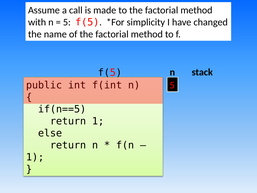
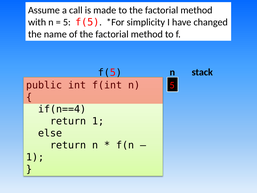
if(n==5: if(n==5 -> if(n==4 (62, 109)
